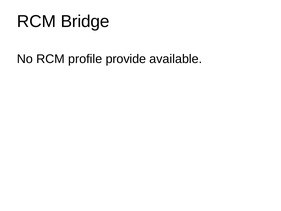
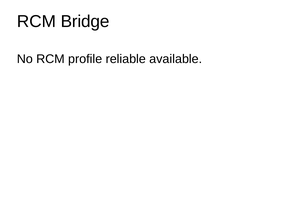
provide: provide -> reliable (126, 59)
